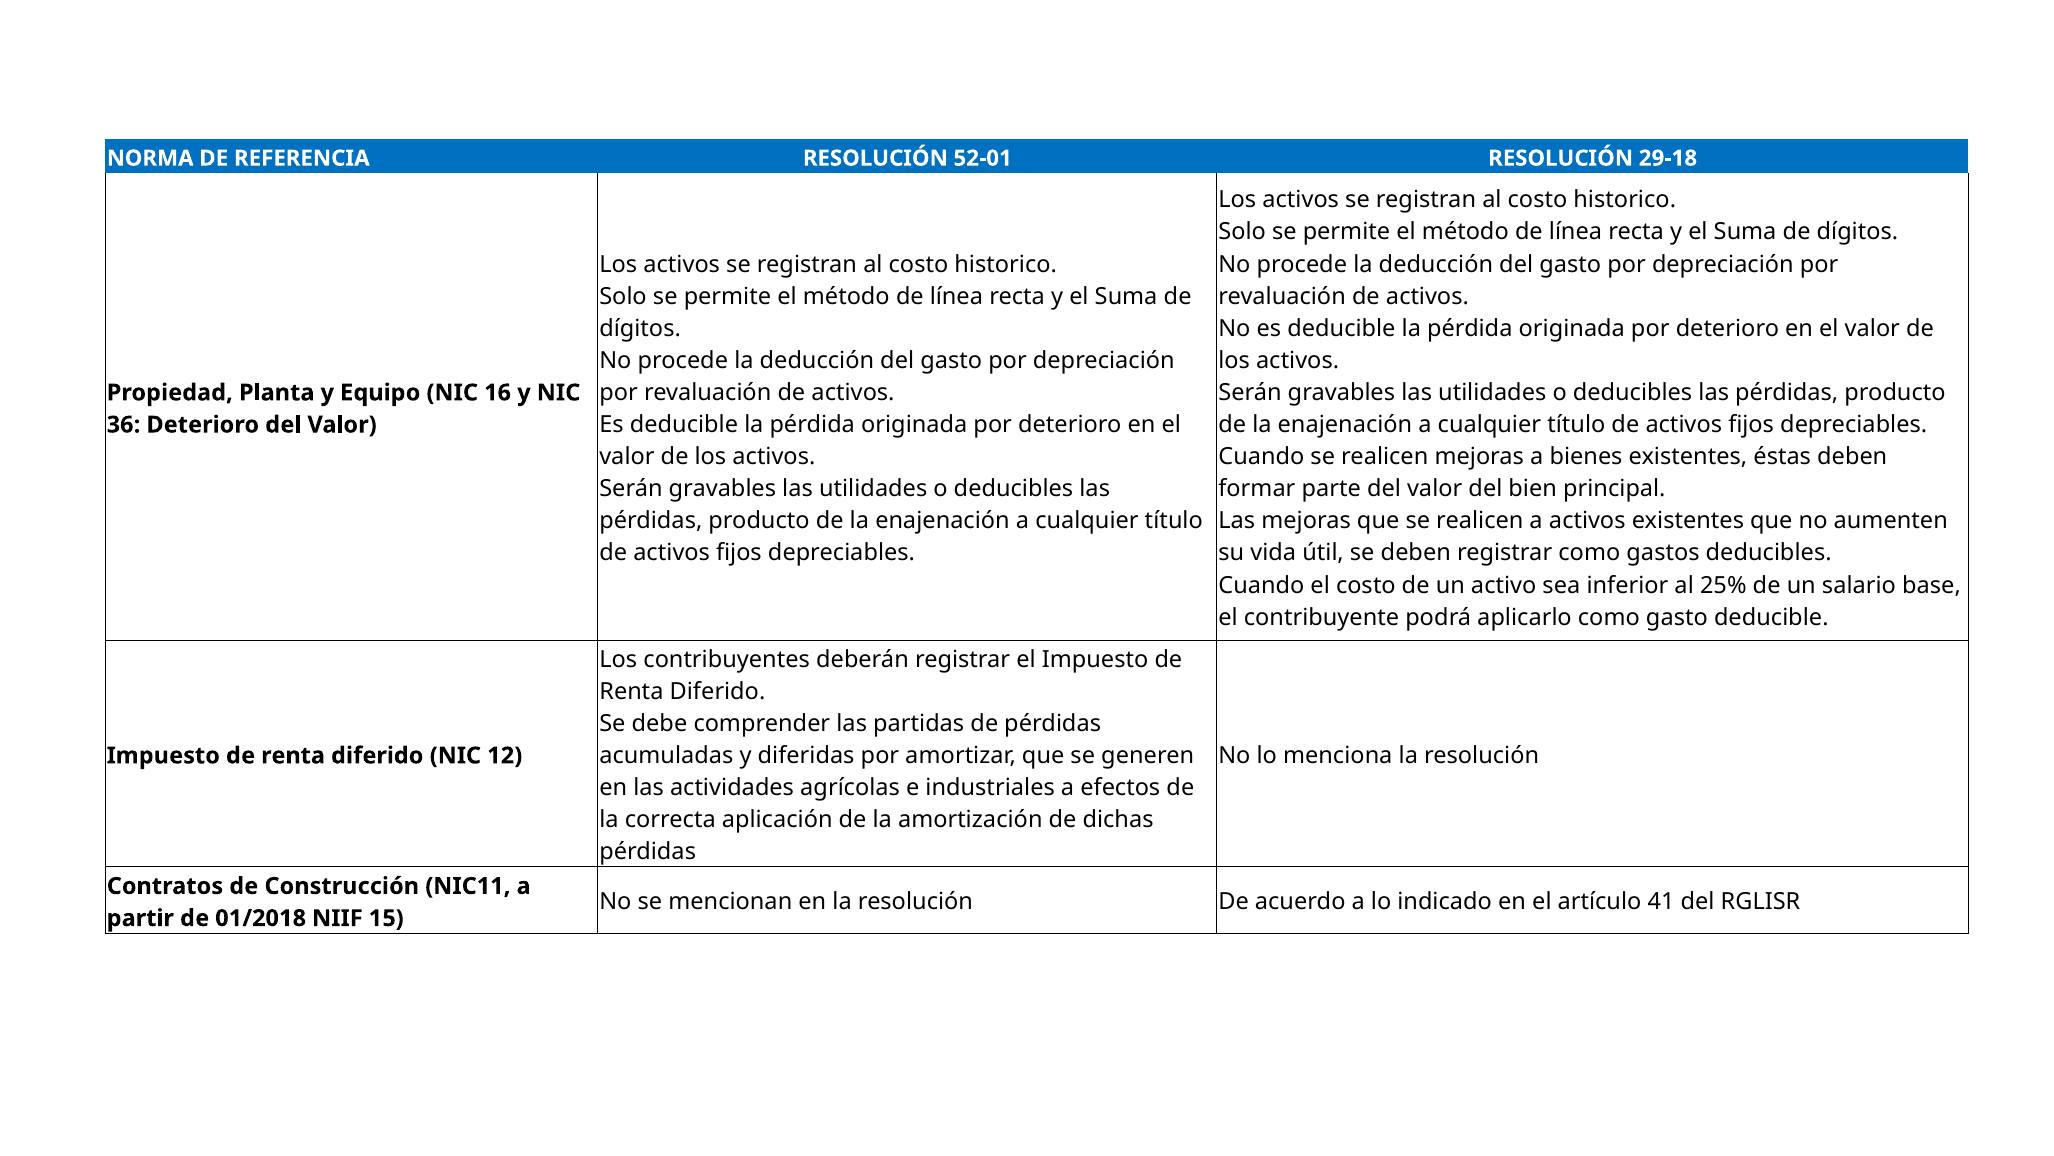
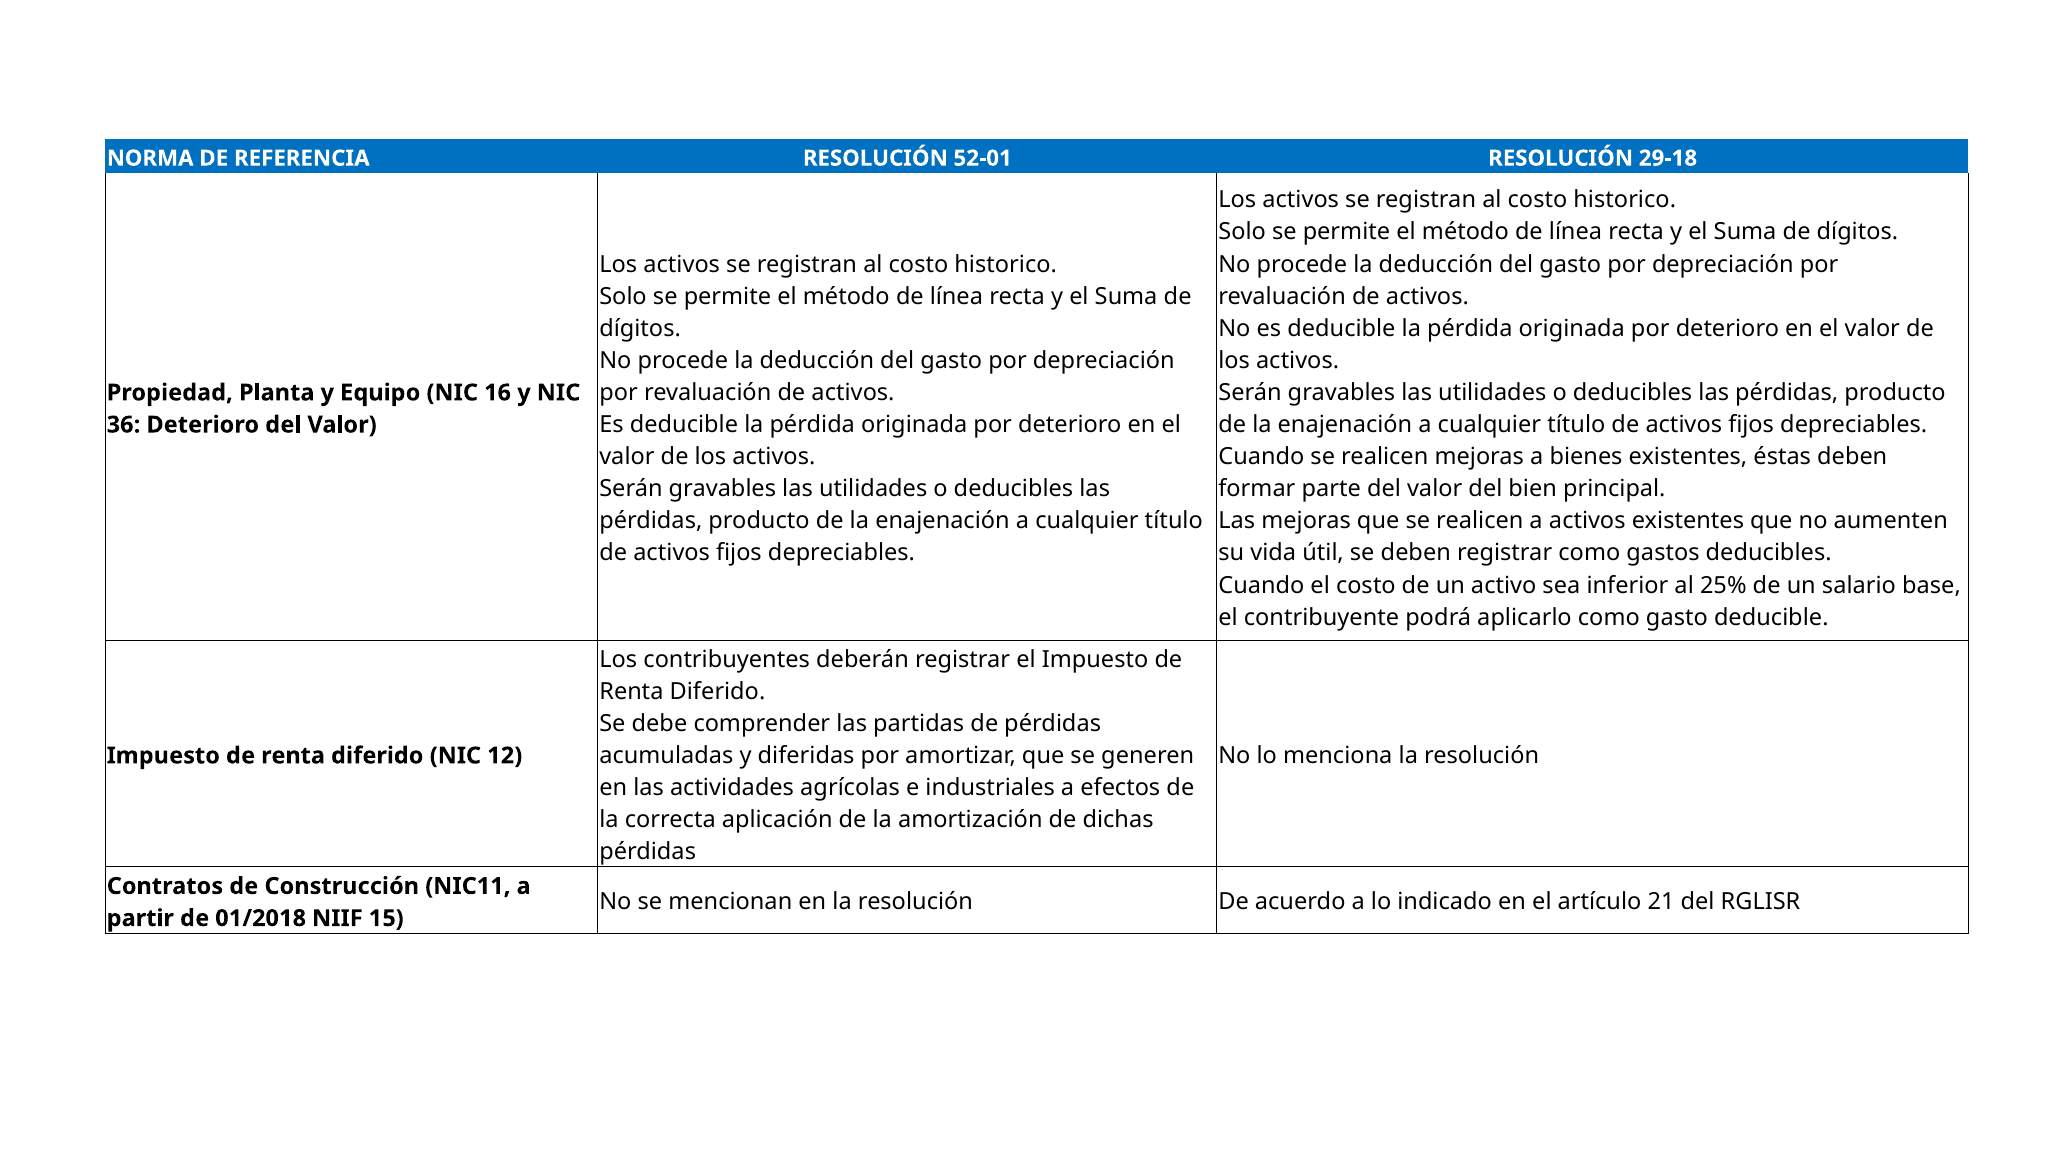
41: 41 -> 21 (1661, 902)
